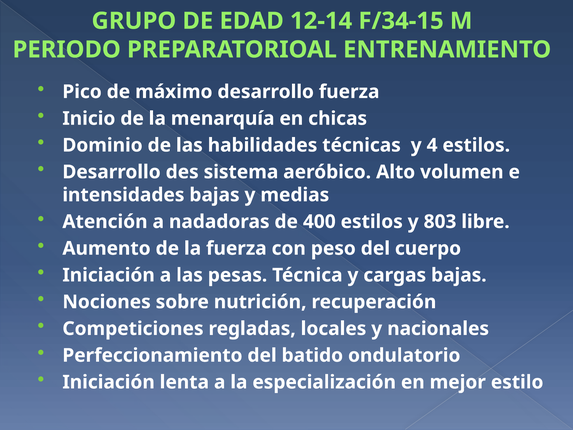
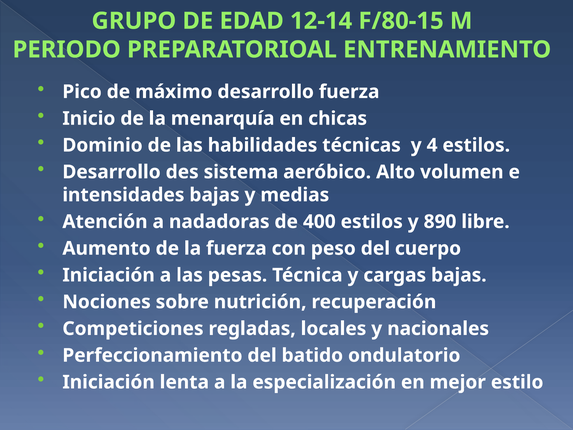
F/34-15: F/34-15 -> F/80-15 (401, 21)
803: 803 -> 890 (440, 222)
